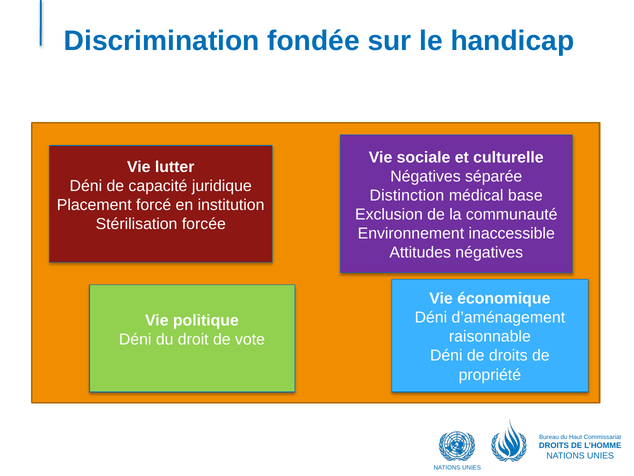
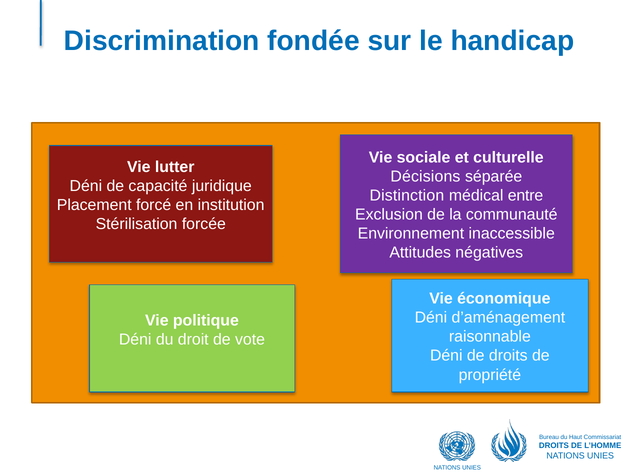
Négatives: Négatives -> Décisions (425, 176)
base: base -> entre (526, 195)
